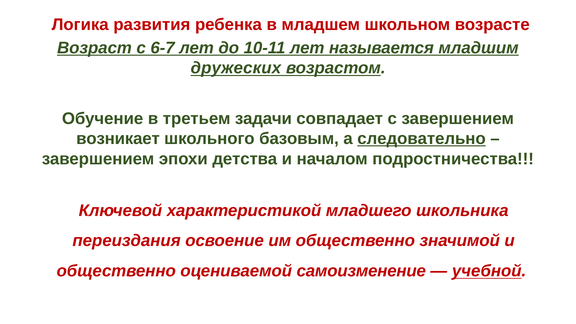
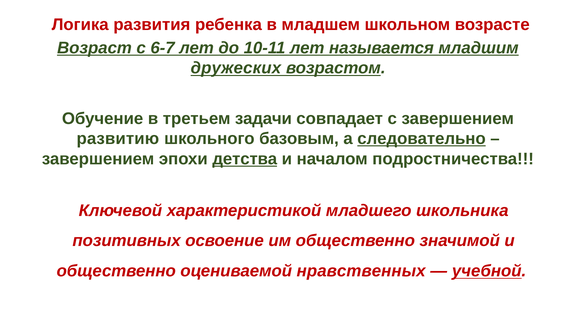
возникает: возникает -> развитию (118, 139)
детства underline: none -> present (245, 159)
переиздания: переиздания -> позитивных (127, 241)
самоизменение: самоизменение -> нравственных (361, 271)
